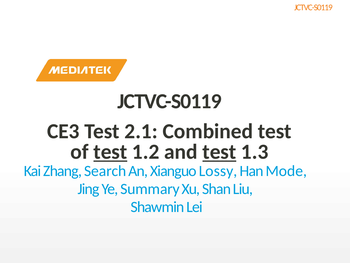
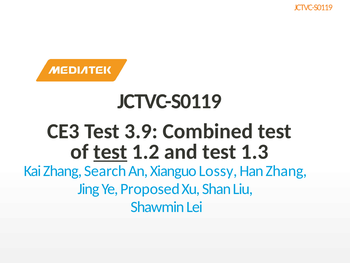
2.1: 2.1 -> 3.9 (141, 131)
test underline: present -> none (219, 152)
Han Mode: Mode -> Zhang (286, 171)
Summary: Summary -> Proposed (150, 189)
